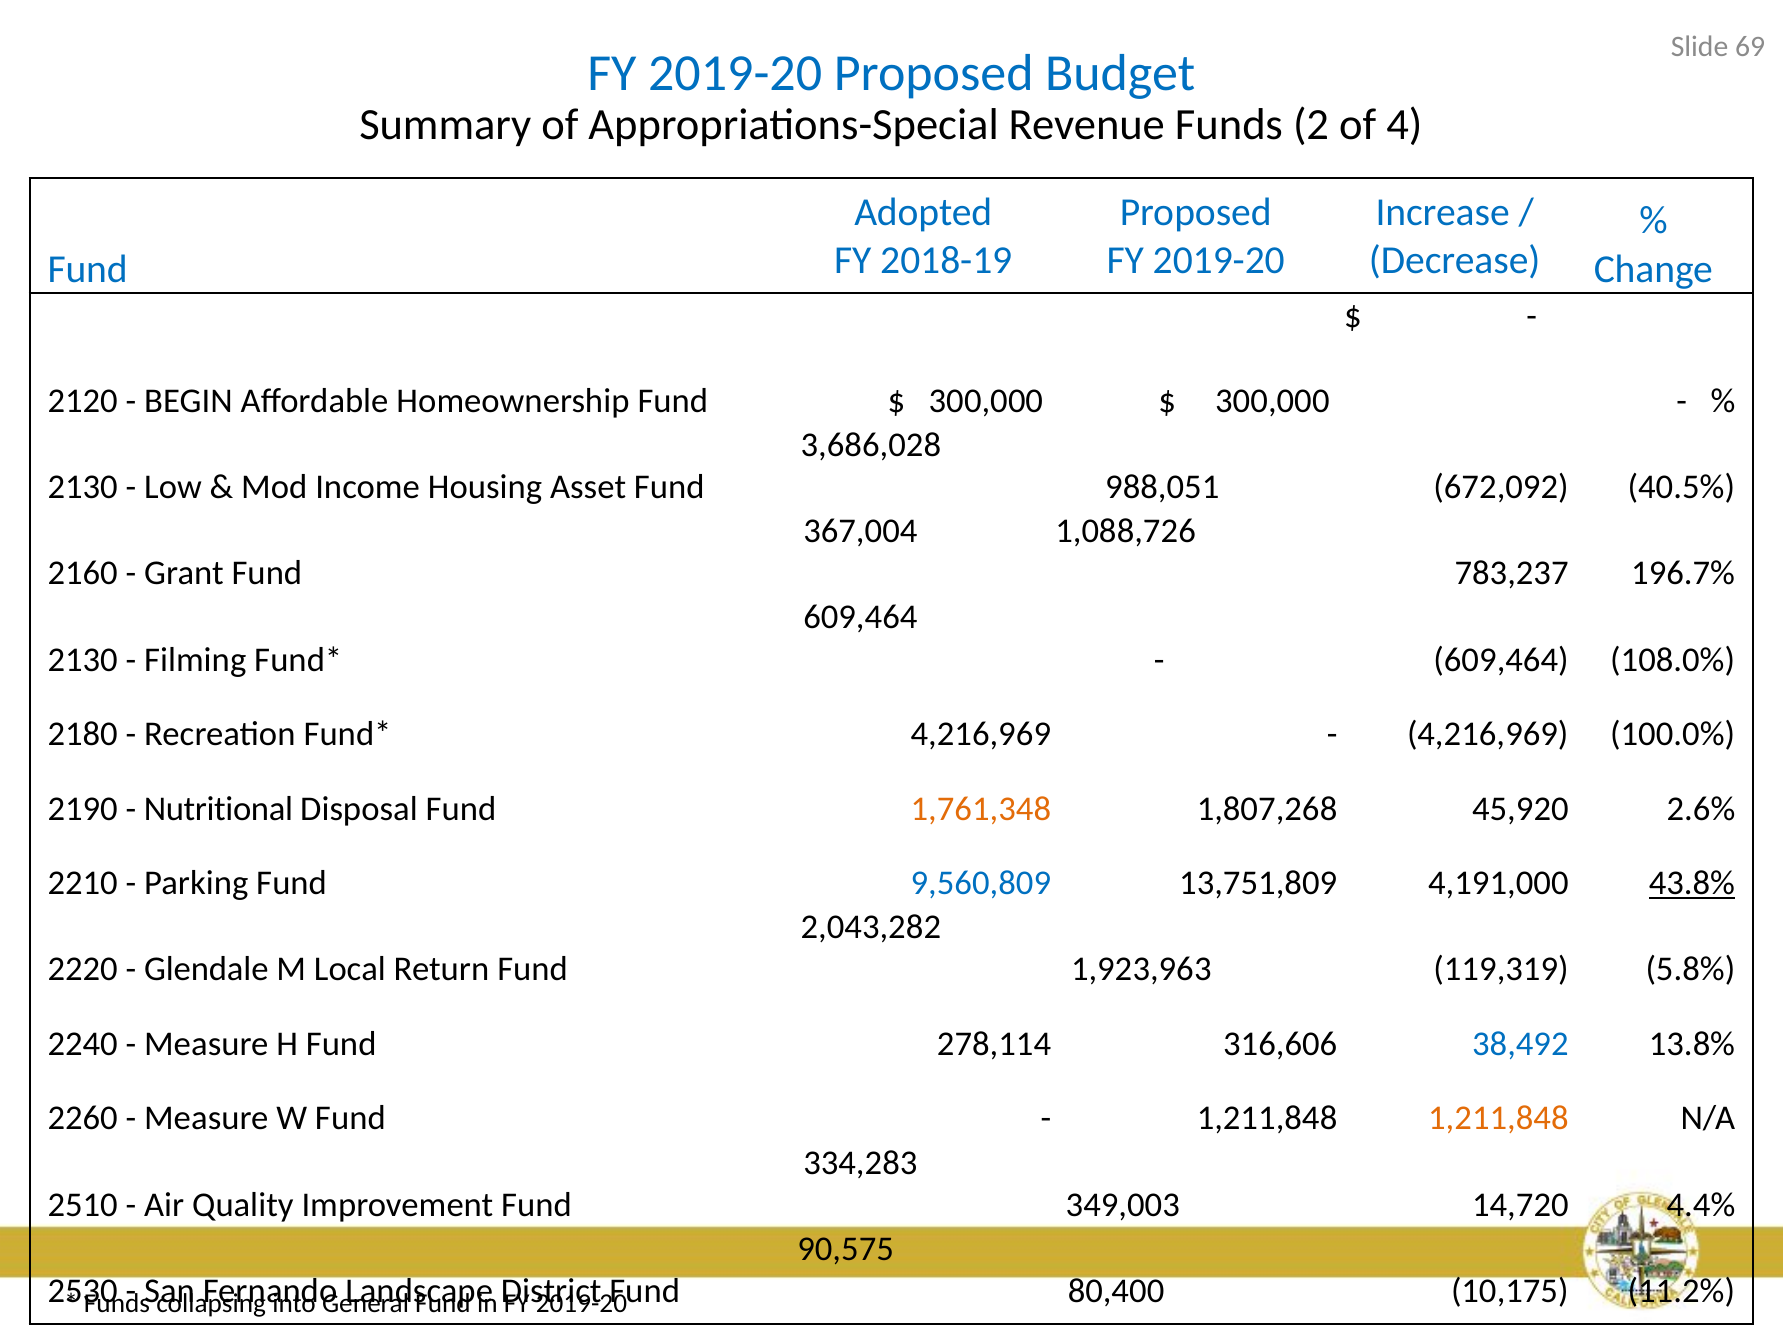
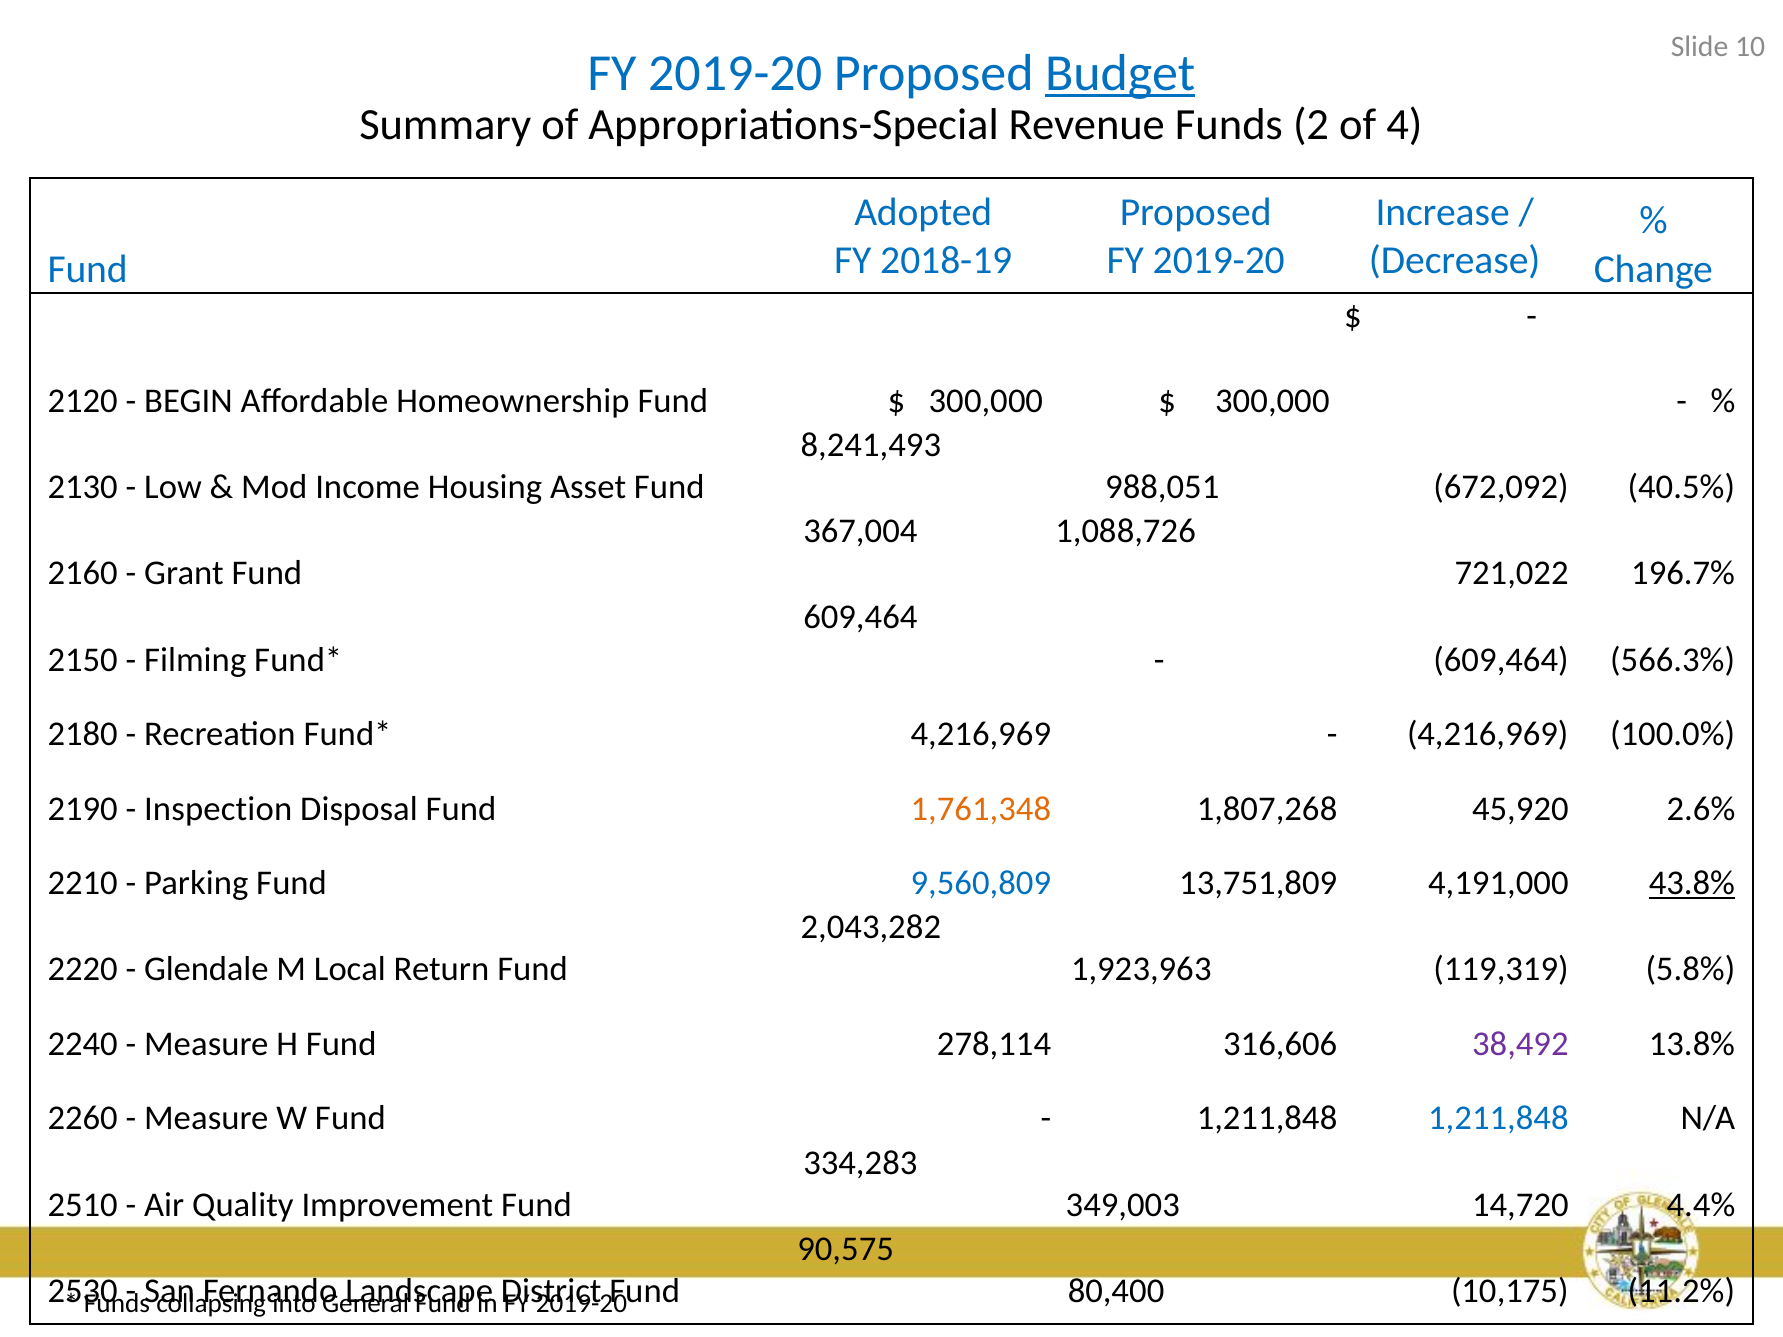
69: 69 -> 10 (1750, 46)
Budget underline: none -> present (1120, 73)
3,686,028: 3,686,028 -> 8,241,493 (871, 445)
783,237: 783,237 -> 721,022 (1512, 573)
2130: 2130 -> 2150 (83, 660)
108.0%: 108.0% -> 566.3% (1673, 660)
Nutritional: Nutritional -> Inspection (218, 809)
38,492 colour: blue -> purple (1520, 1044)
1,211,848 colour: orange -> blue (1498, 1119)
